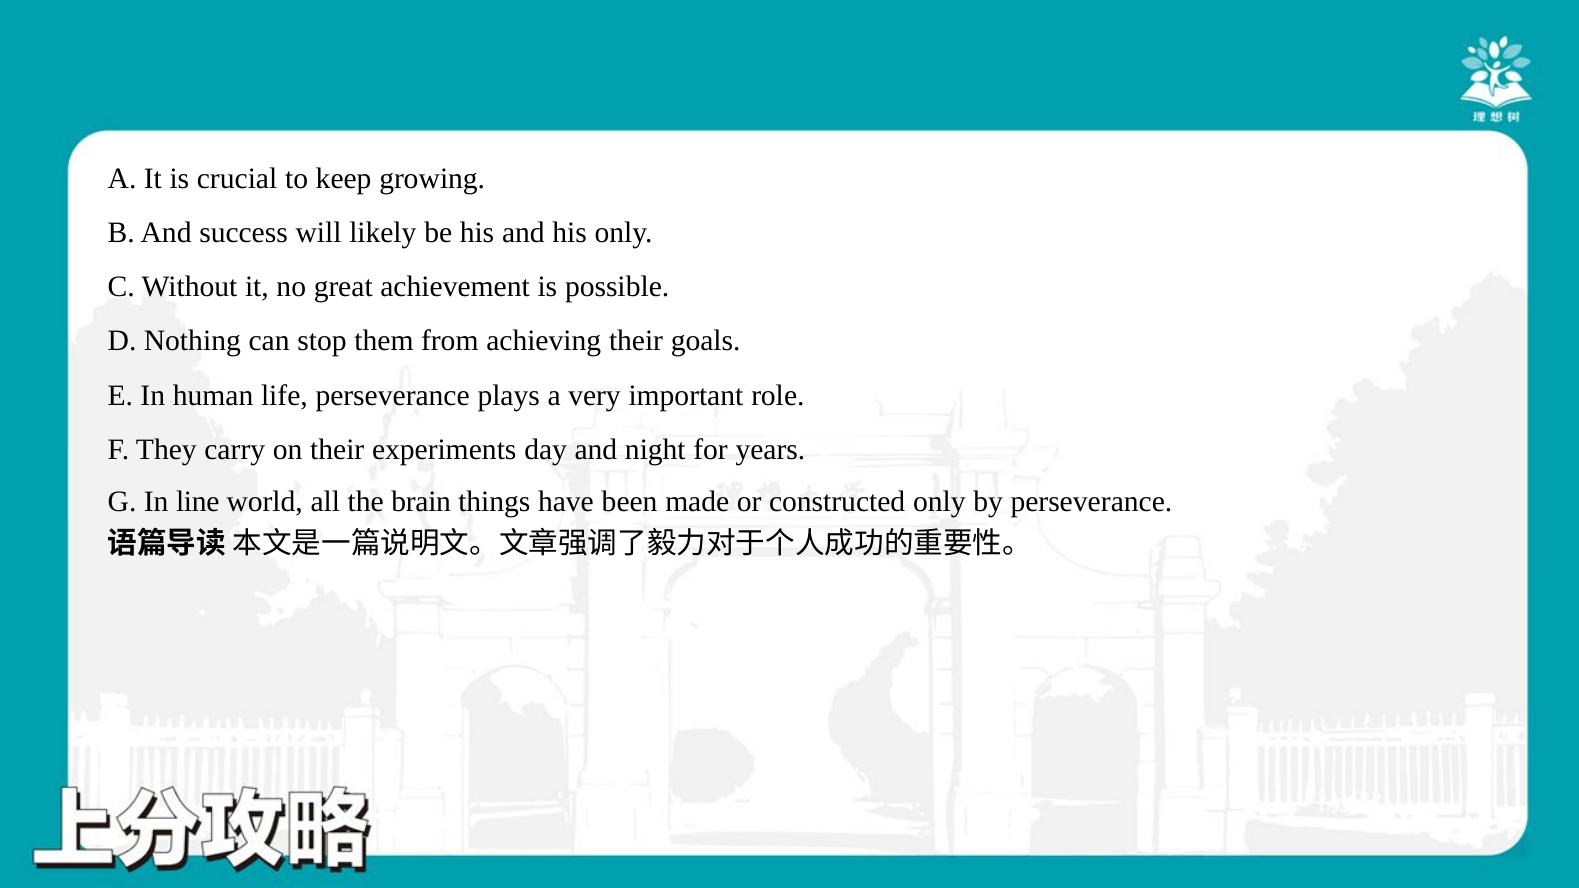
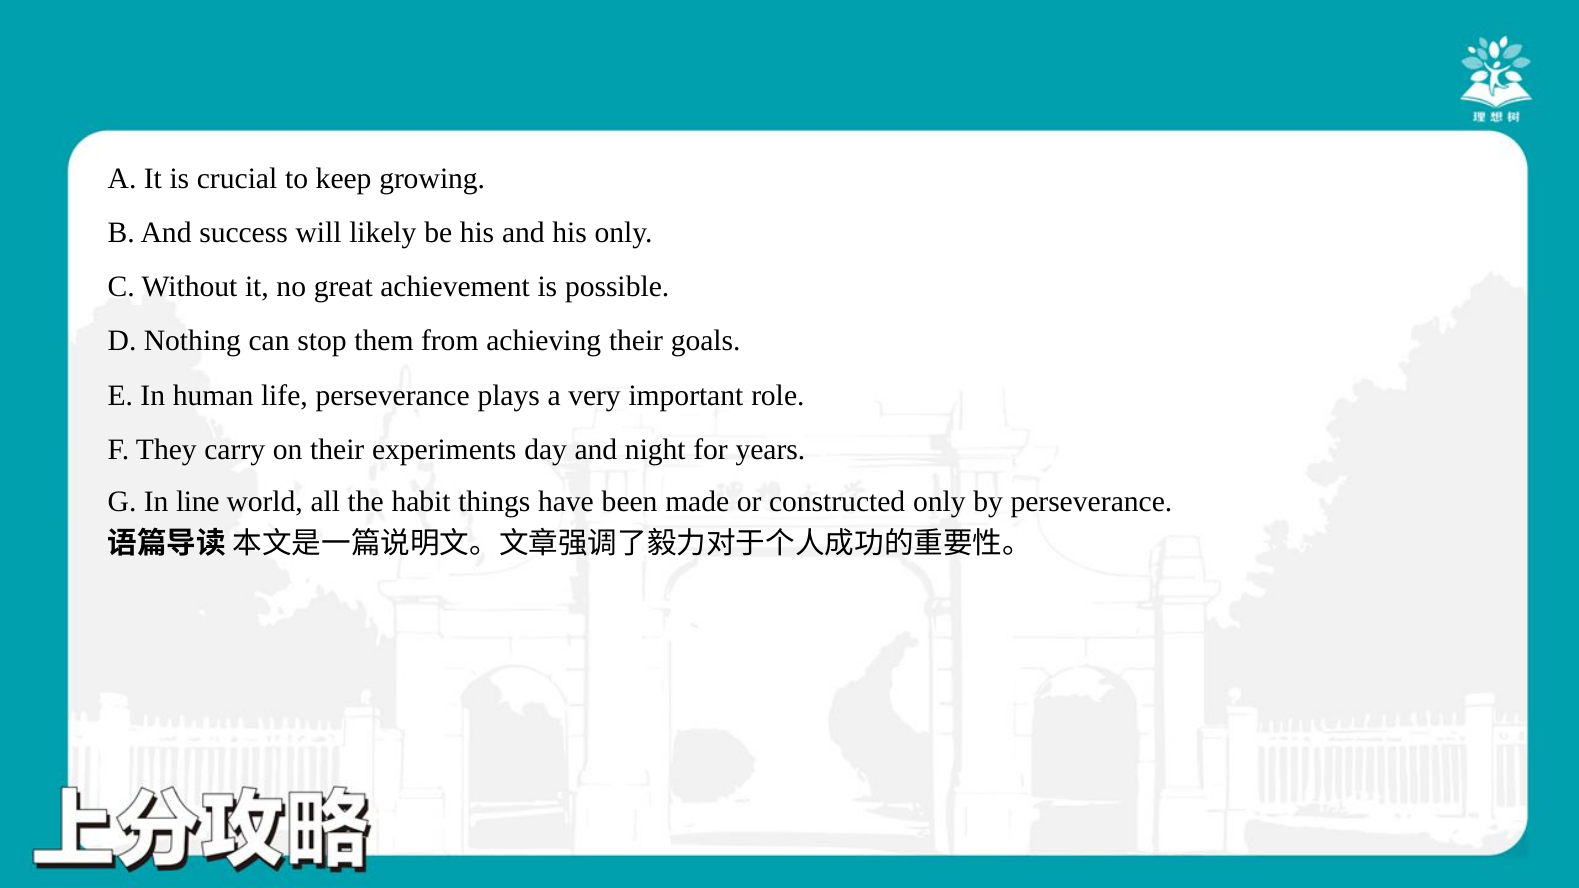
brain: brain -> habit (421, 502)
